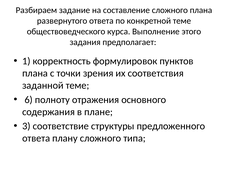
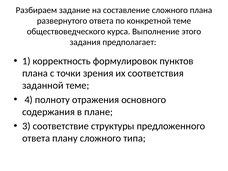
6: 6 -> 4 (29, 100)
